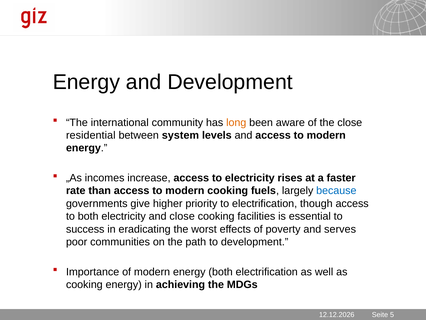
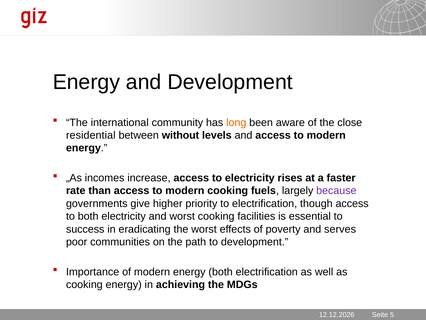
system: system -> without (181, 135)
because colour: blue -> purple (336, 190)
and close: close -> worst (182, 216)
